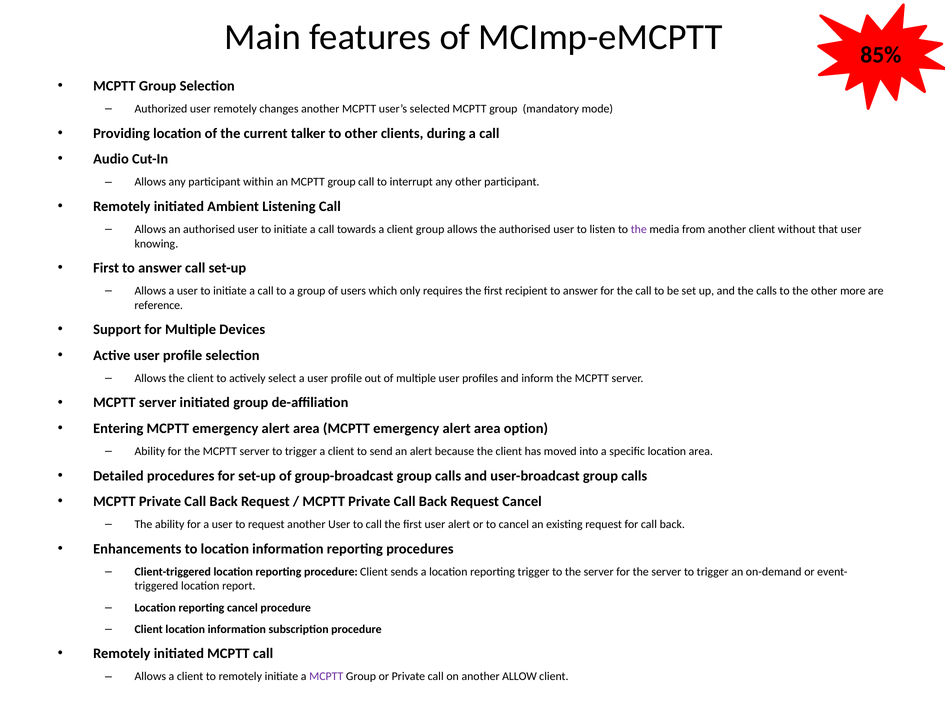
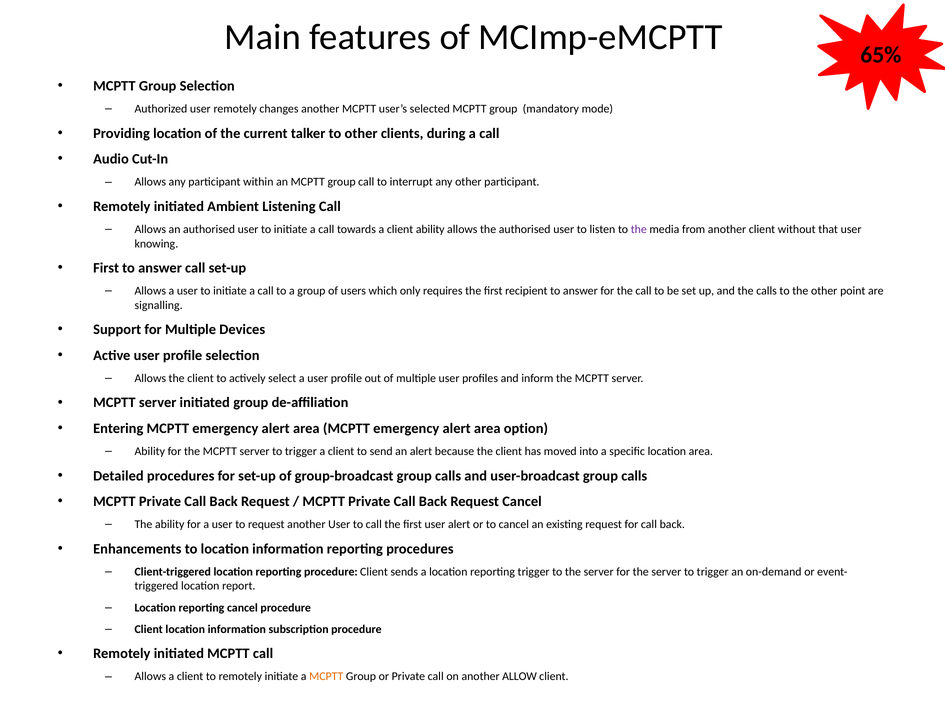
85%: 85% -> 65% (881, 55)
client group: group -> ability (430, 229)
more: more -> point (853, 291)
reference: reference -> signalling (159, 305)
MCPTT colour: purple -> orange (326, 676)
